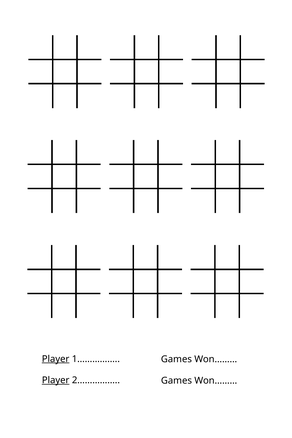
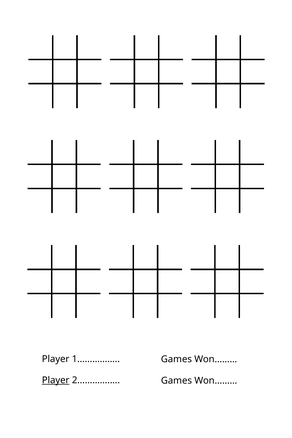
Player underline: present -> none (56, 359)
